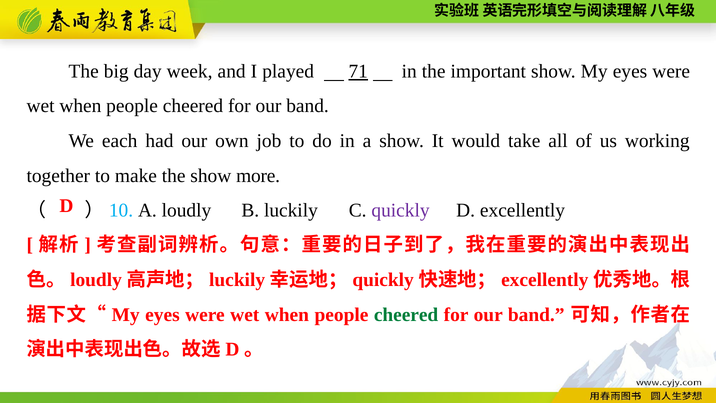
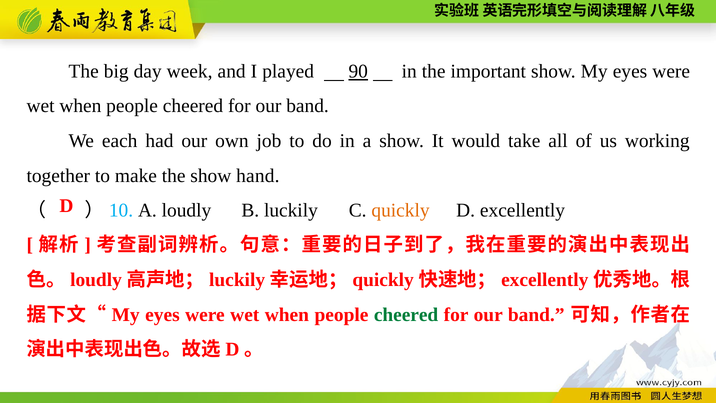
71: 71 -> 90 (358, 71)
more: more -> hand (258, 176)
quickly colour: purple -> orange (401, 210)
